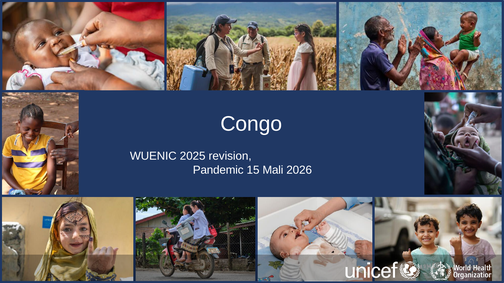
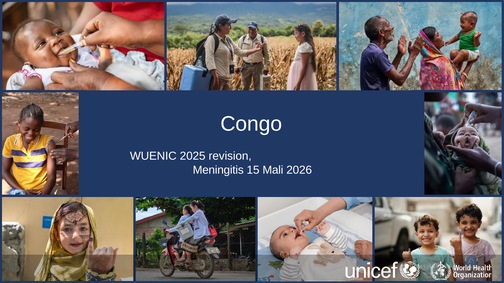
Pandemic: Pandemic -> Meningitis (218, 170)
